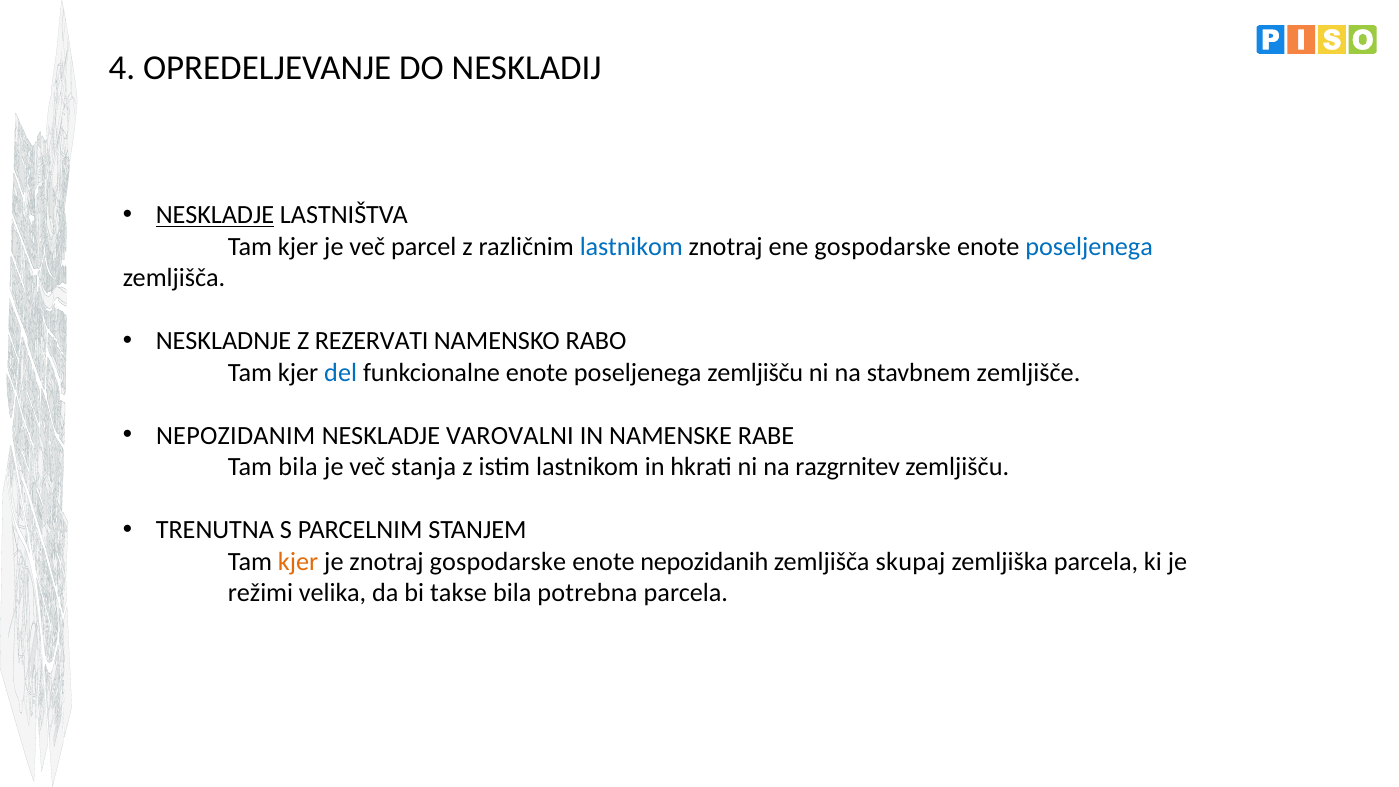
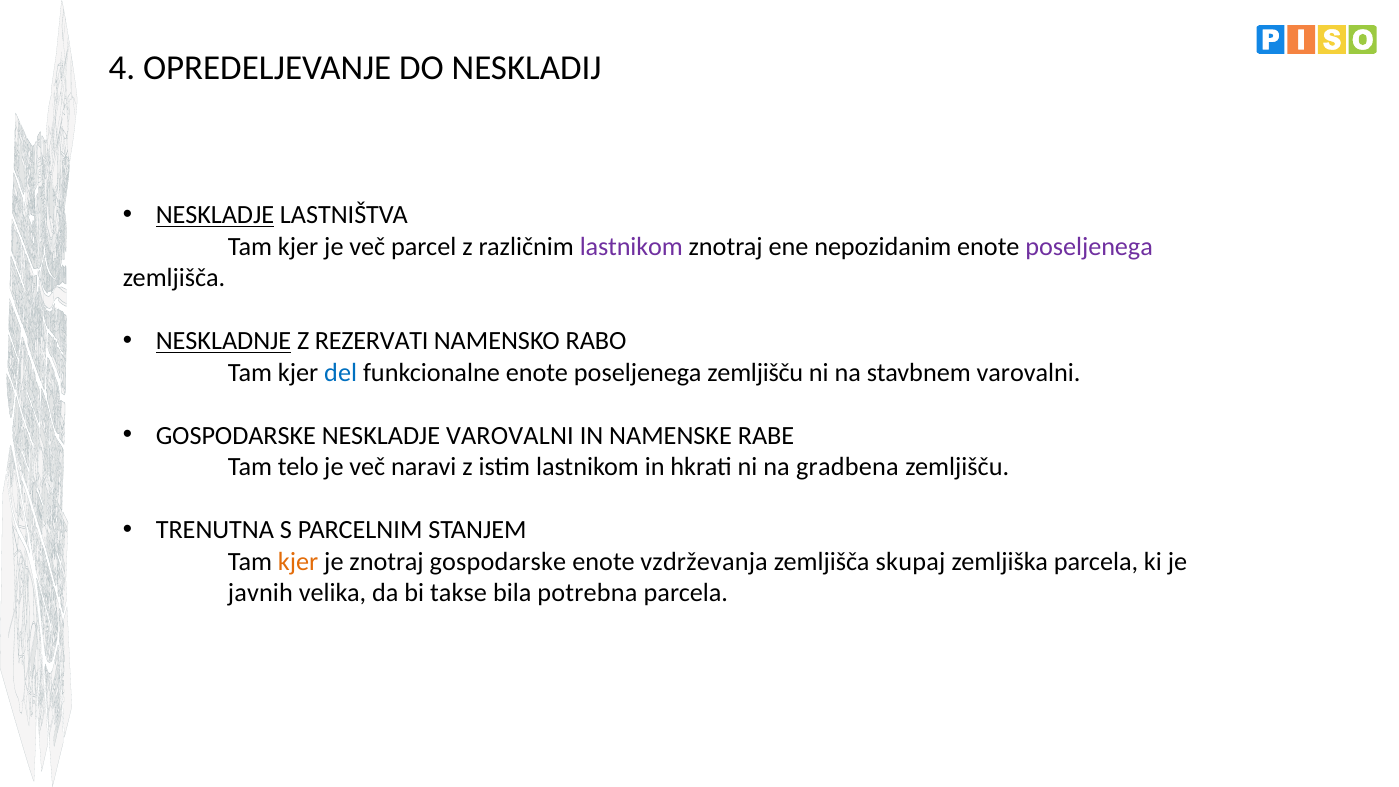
lastnikom colour: blue -> purple (631, 247)
ene gospodarske: gospodarske -> nepozidanim (883, 247)
poseljenega colour: blue -> purple (1089, 247)
NESKLADNJE underline: none -> present (224, 341)
stavbnem zemljišče: zemljišče -> varovalni (1029, 373)
NEPOZIDANIM: NEPOZIDANIM -> GOSPODARSKE (236, 436)
Tam bila: bila -> telo (298, 467)
stanja: stanja -> naravi (424, 467)
razgrnitev: razgrnitev -> gradbena (847, 467)
nepozidanih: nepozidanih -> vzdrževanja (704, 561)
režimi: režimi -> javnih (260, 593)
